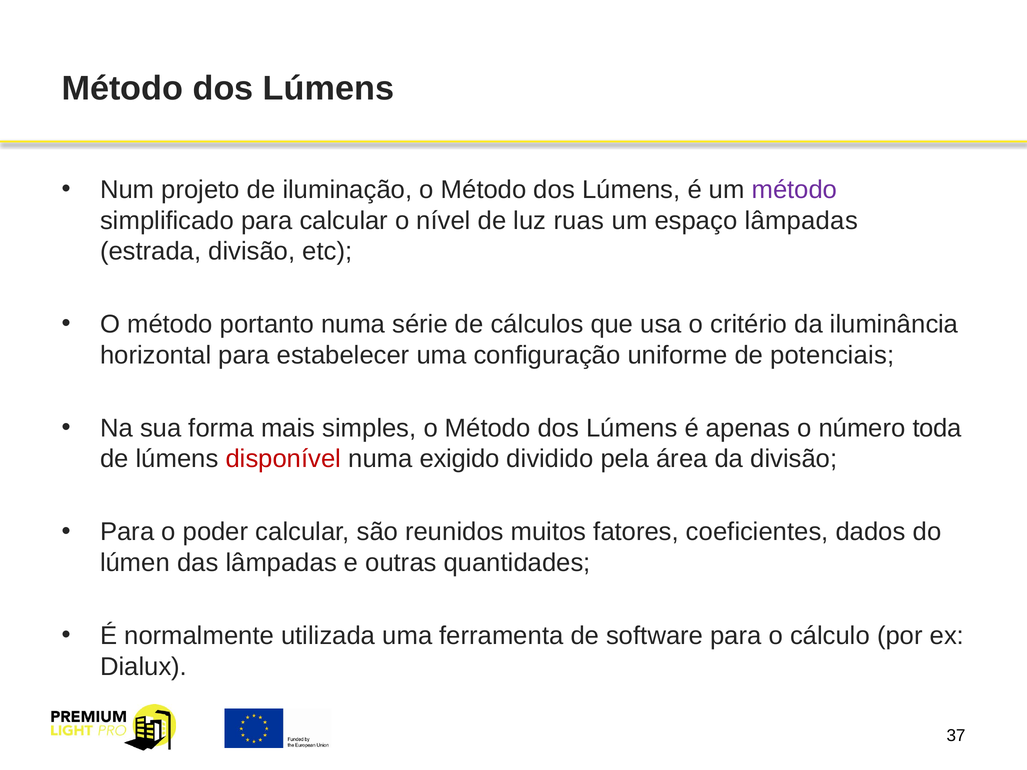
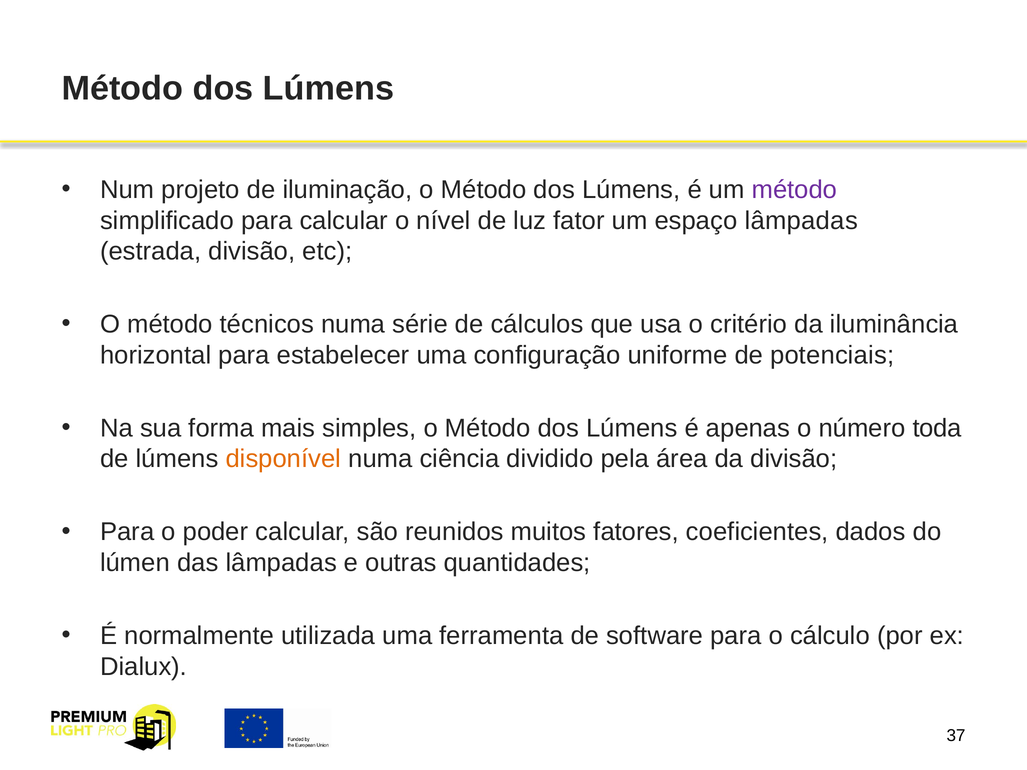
ruas: ruas -> fator (579, 221)
portanto: portanto -> técnicos (267, 324)
disponível colour: red -> orange (283, 459)
exigido: exigido -> ciência (459, 459)
